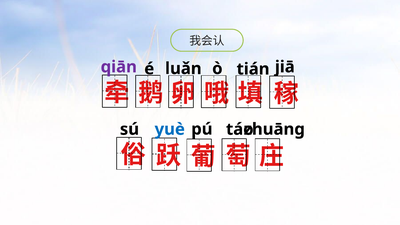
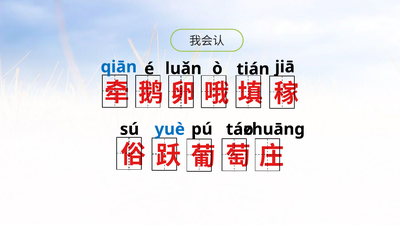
qiān colour: purple -> blue (119, 67)
